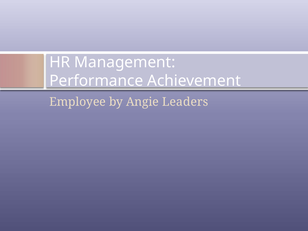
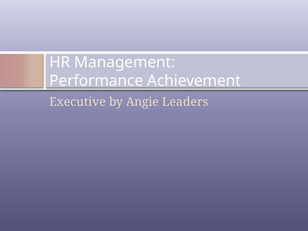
Employee: Employee -> Executive (78, 102)
